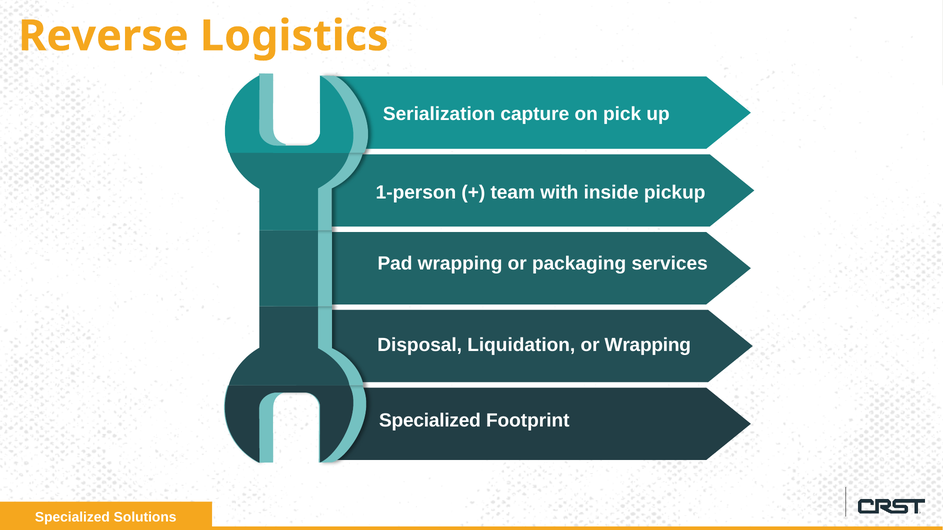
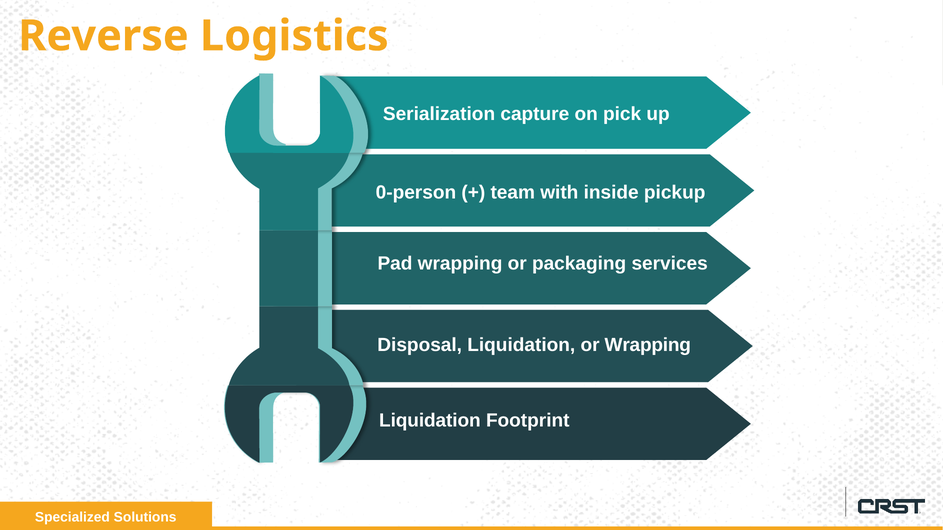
1-person: 1-person -> 0-person (416, 193)
Specialized: Specialized -> Liquidation (430, 421)
